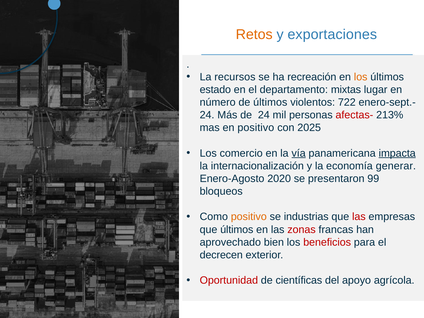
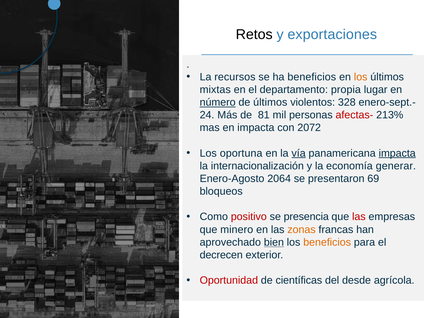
Retos colour: orange -> black (254, 34)
ha recreación: recreación -> beneficios (312, 77)
estado: estado -> mixtas (215, 90)
mixtas: mixtas -> propia (346, 90)
número underline: none -> present (218, 102)
722: 722 -> 328 (347, 102)
de 24: 24 -> 81 (264, 115)
en positivo: positivo -> impacta (256, 128)
2025: 2025 -> 2072 (309, 128)
comercio: comercio -> oportuna (241, 153)
2020: 2020 -> 2064 (279, 179)
99: 99 -> 69 (373, 179)
positivo colour: orange -> red (249, 217)
industrias: industrias -> presencia (306, 217)
que últimos: últimos -> minero (237, 230)
zonas colour: red -> orange (302, 230)
bien underline: none -> present (274, 242)
beneficios colour: red -> orange (327, 242)
apoyo: apoyo -> desde (357, 280)
